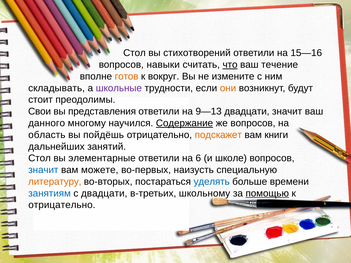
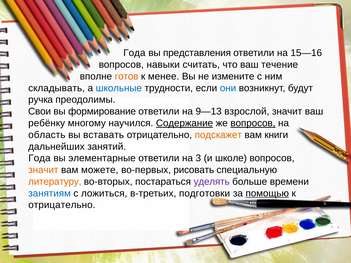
Стол: Стол -> Года (134, 53)
стихотворений: стихотворений -> представления (197, 53)
что underline: present -> none (230, 65)
вокруг: вокруг -> менее (164, 76)
школьные colour: purple -> blue (119, 88)
они colour: orange -> blue (228, 88)
стоит: стоит -> ручка (41, 100)
представления: представления -> формирование (102, 112)
9—13 двадцати: двадцати -> взрослой (247, 112)
данного: данного -> ребёнку (47, 123)
вопросов underline: none -> present (253, 123)
пойдёшь: пойдёшь -> вставать (104, 135)
Стол: Стол -> Года (39, 158)
6: 6 -> 3 (198, 158)
значит colour: blue -> orange (43, 170)
наизусть: наизусть -> рисовать (194, 170)
уделять colour: blue -> purple (212, 182)
с двадцати: двадцати -> ложиться (104, 193)
школьному: школьному -> подготовки (205, 193)
